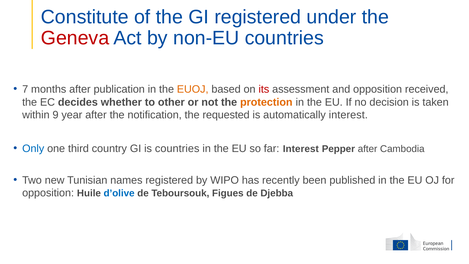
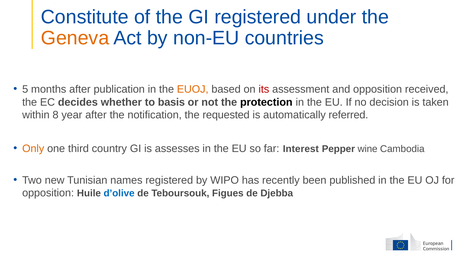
Geneva colour: red -> orange (75, 38)
7: 7 -> 5 (25, 89)
other: other -> basis (171, 102)
protection colour: orange -> black (266, 102)
9: 9 -> 8 (55, 115)
automatically interest: interest -> referred (348, 115)
Only colour: blue -> orange (33, 148)
is countries: countries -> assesses (177, 148)
Pepper after: after -> wine (368, 149)
